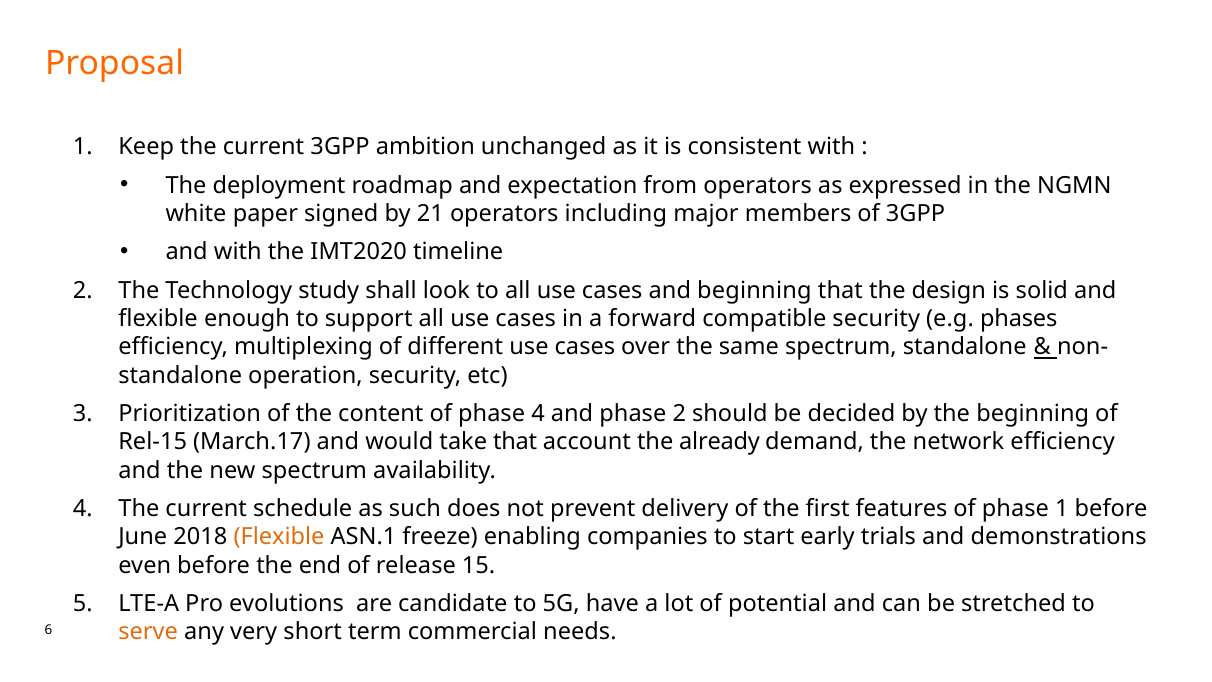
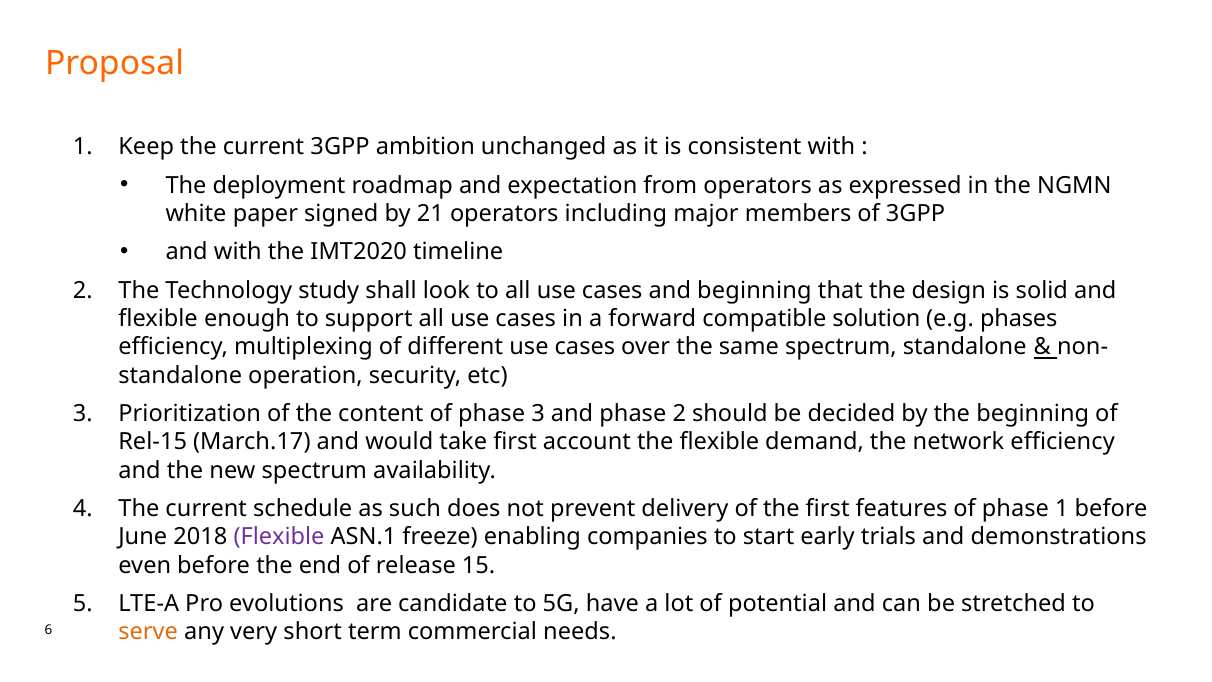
compatible security: security -> solution (876, 319)
phase 4: 4 -> 3 (538, 414)
take that: that -> first (515, 442)
the already: already -> flexible (719, 442)
Flexible colour: orange -> purple (279, 537)
